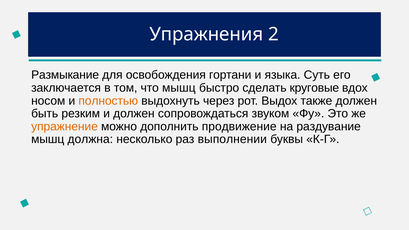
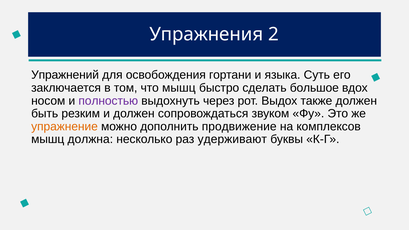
Размыкание: Размыкание -> Упражнений (65, 75)
круговые: круговые -> большое (314, 88)
полностью colour: orange -> purple (108, 101)
раздувание: раздувание -> комплексов (329, 126)
выполнении: выполнении -> удерживают (232, 139)
